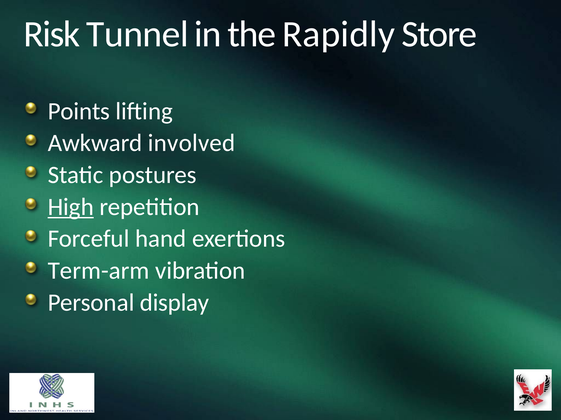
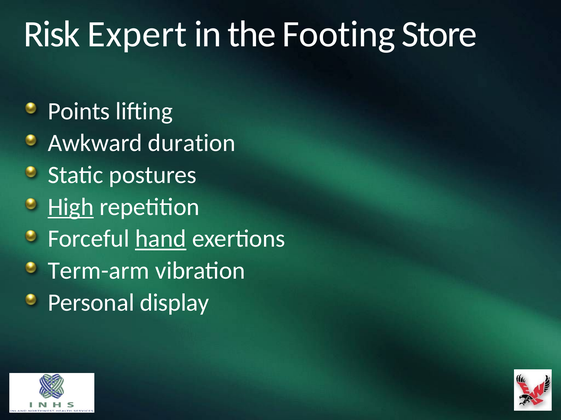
Tunnel: Tunnel -> Expert (137, 34)
Rapidly: Rapidly -> Footing (339, 34)
involved: involved -> duration (192, 143)
hand underline: none -> present (161, 239)
